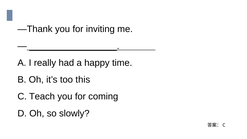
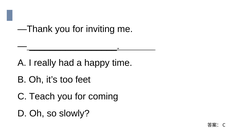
this: this -> feet (83, 80)
